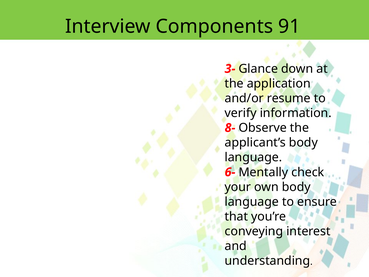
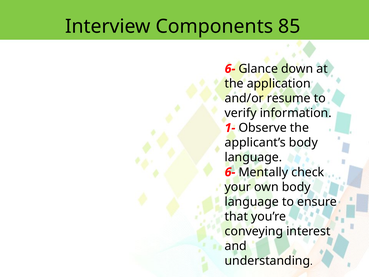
91: 91 -> 85 (289, 26)
3-: 3- -> 6- (230, 69)
8-: 8- -> 1- (230, 128)
